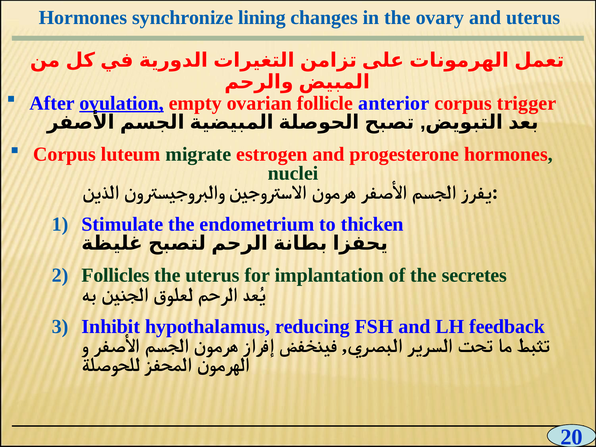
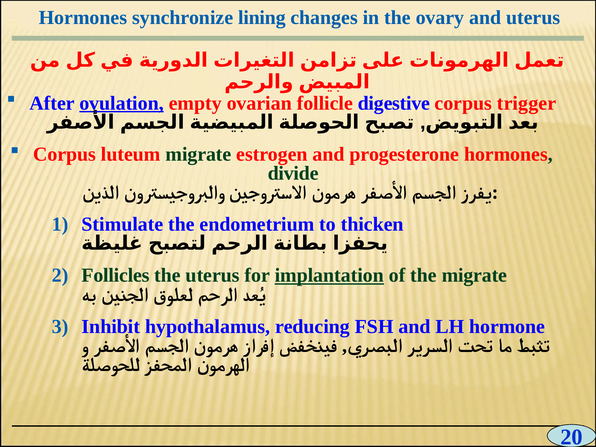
anterior: anterior -> digestive (394, 103)
nuclei: nuclei -> divide (293, 173)
implantation underline: none -> present (329, 275)
the secretes: secretes -> migrate (474, 275)
feedback: feedback -> hormone (507, 326)
